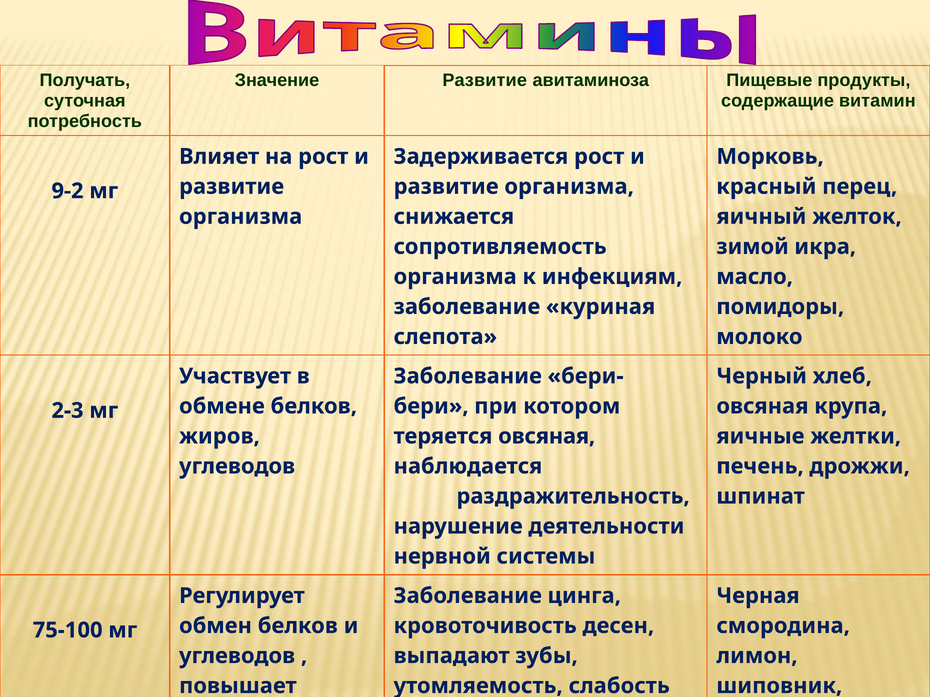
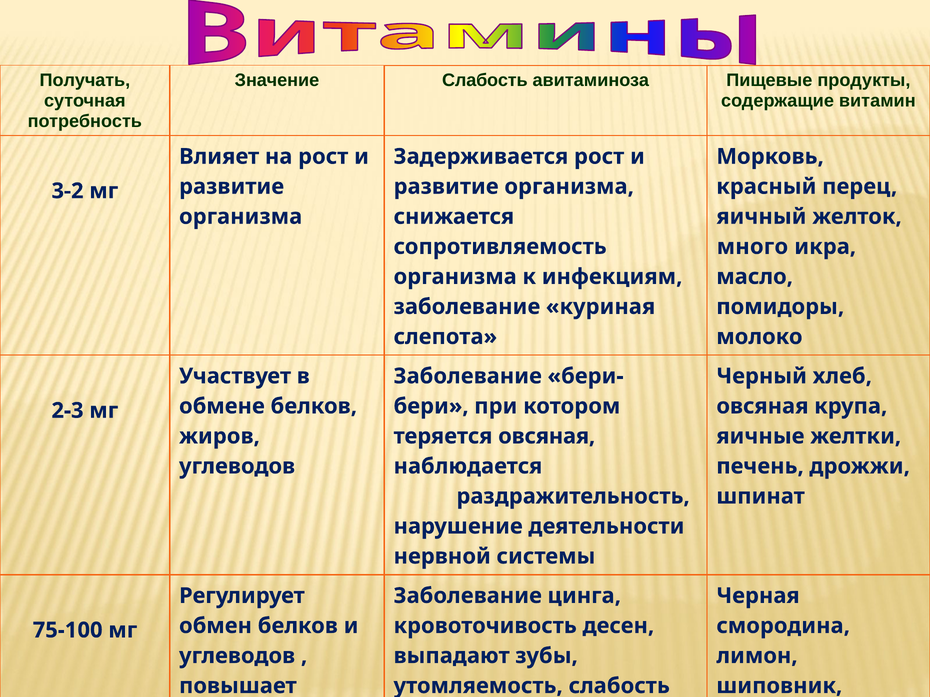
Значение Развитие: Развитие -> Слабость (485, 81)
9-2: 9-2 -> 3-2 (68, 191)
зимой: зимой -> много (752, 247)
